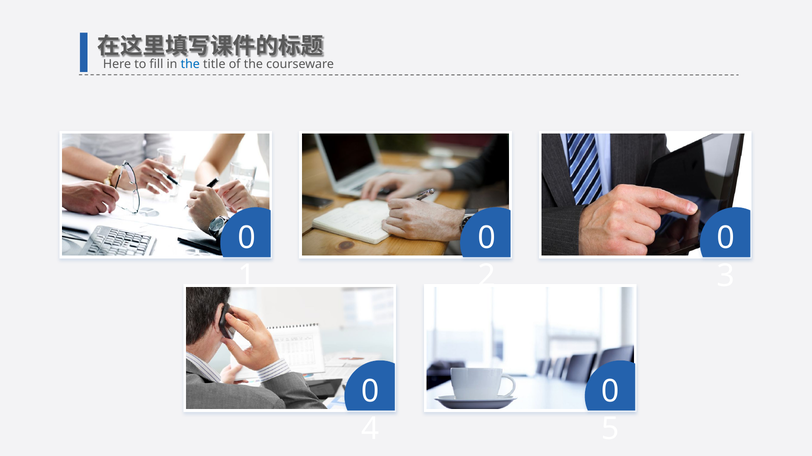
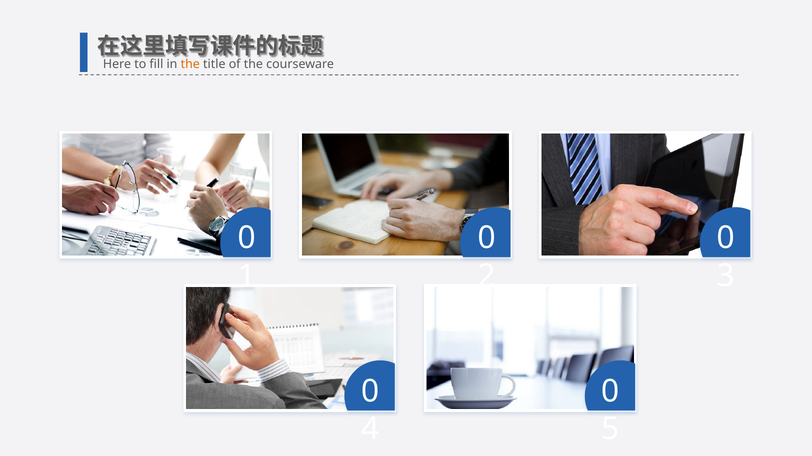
the colour: blue -> orange (190, 64)
